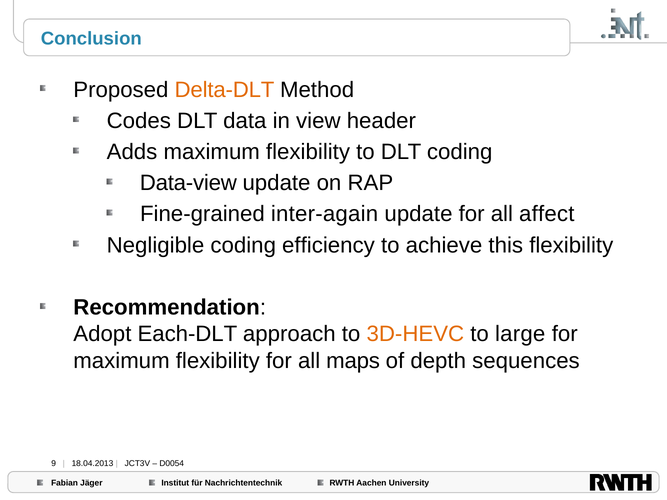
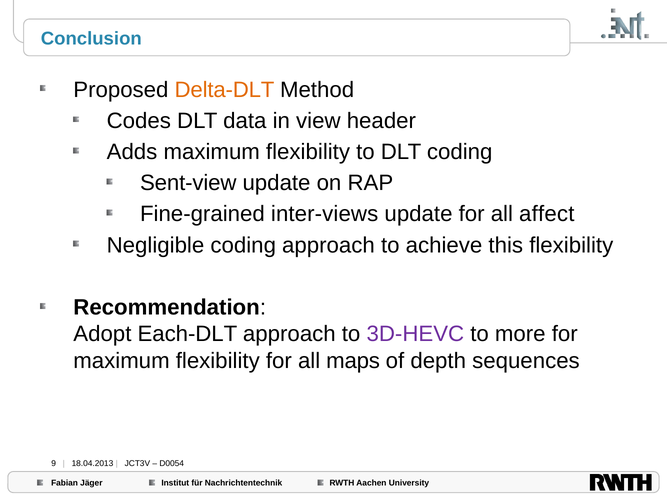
Data-view: Data-view -> Sent-view (188, 183)
inter-again: inter-again -> inter-views (325, 214)
coding efficiency: efficiency -> approach (328, 245)
3D-HEVC colour: orange -> purple (415, 334)
large: large -> more (520, 334)
